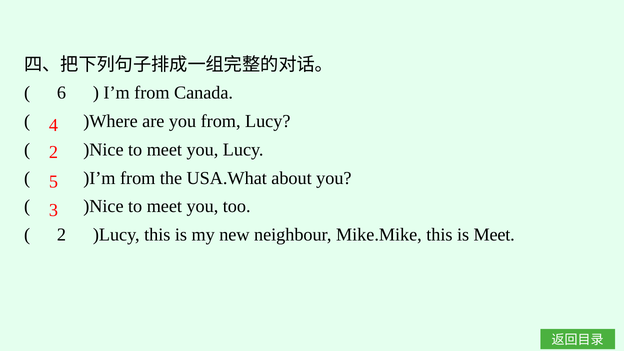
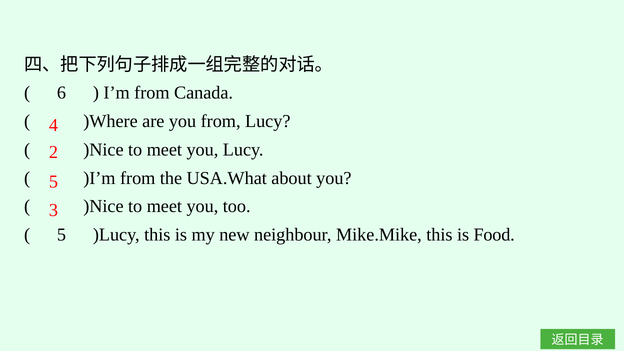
2: 2 -> 5 (62, 235)
is Meet: Meet -> Food (494, 235)
